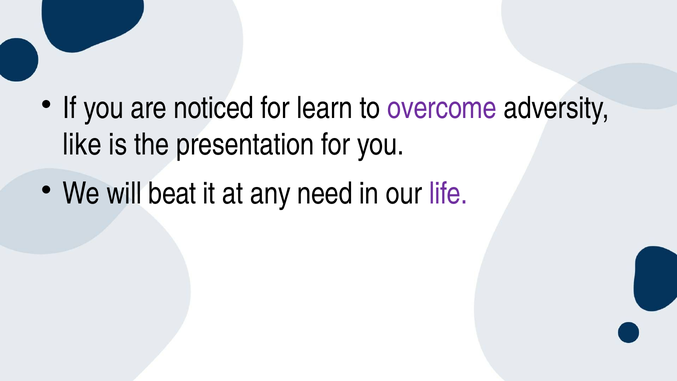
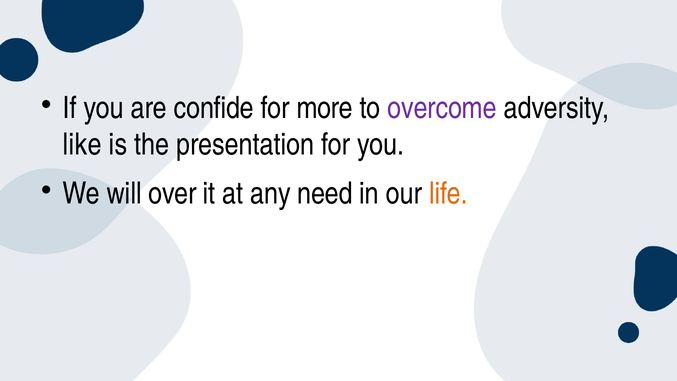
noticed: noticed -> confide (214, 108)
learn: learn -> more (325, 108)
beat: beat -> over (172, 194)
life colour: purple -> orange (448, 194)
